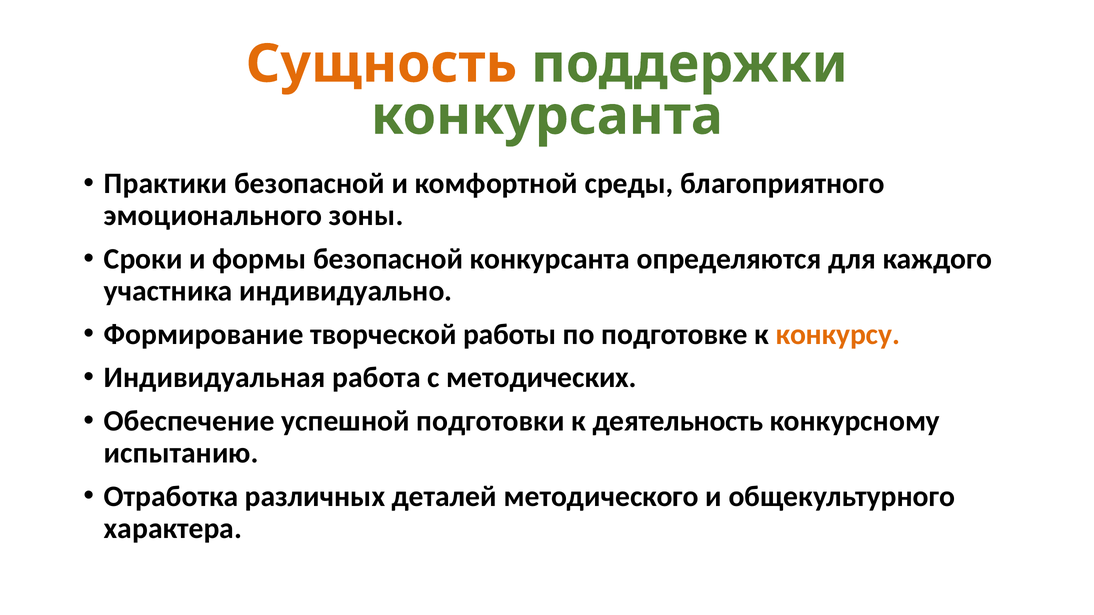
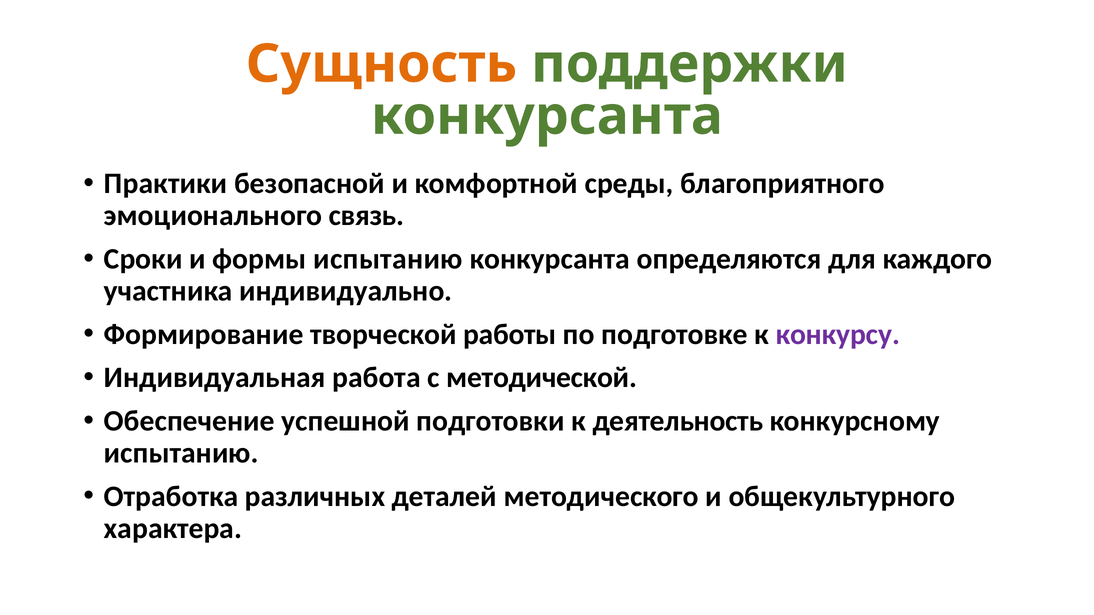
зоны: зоны -> связь (366, 216)
формы безопасной: безопасной -> испытанию (388, 259)
конкурсу colour: orange -> purple (838, 334)
методических: методических -> методической (542, 378)
